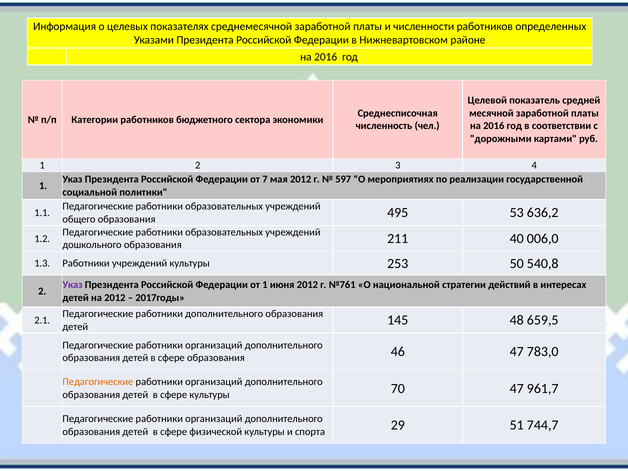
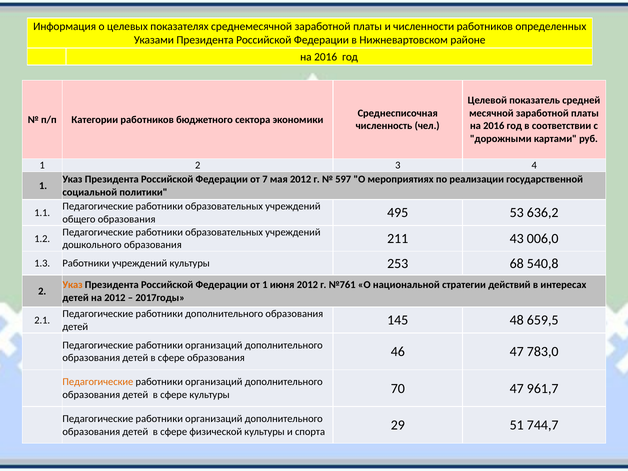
40: 40 -> 43 (517, 239)
50: 50 -> 68 (517, 263)
Указ colour: purple -> orange (73, 285)
